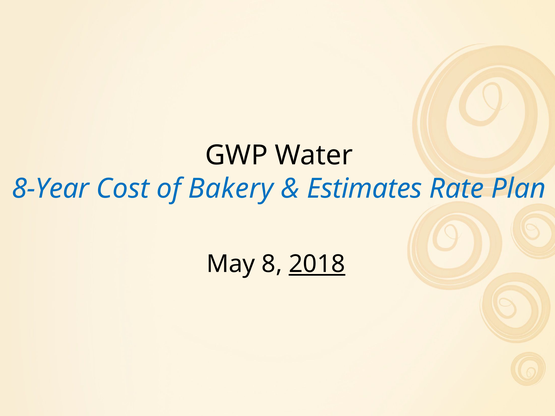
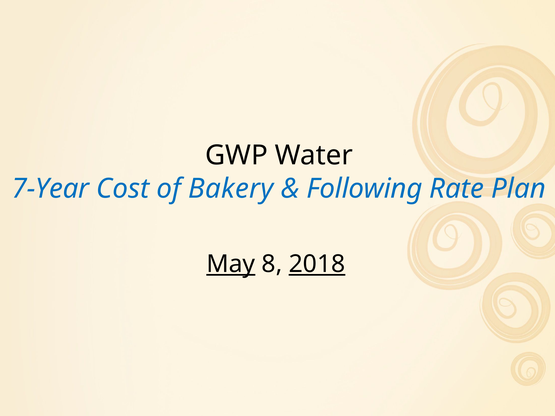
8-Year: 8-Year -> 7-Year (51, 189)
Estimates: Estimates -> Following (365, 189)
May underline: none -> present (231, 264)
